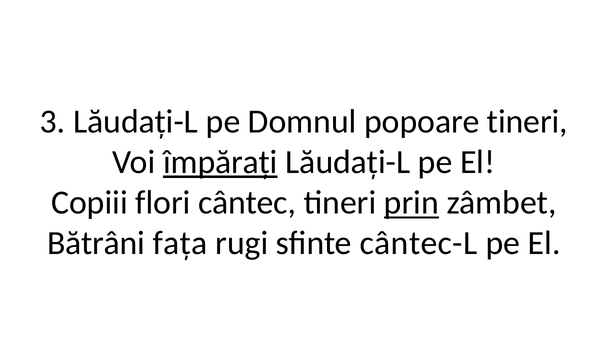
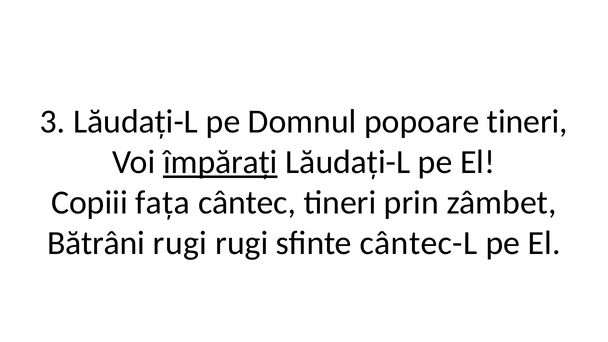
flori: flori -> fața (163, 203)
prin underline: present -> none (411, 203)
Bătrâni fața: fața -> rugi (180, 243)
